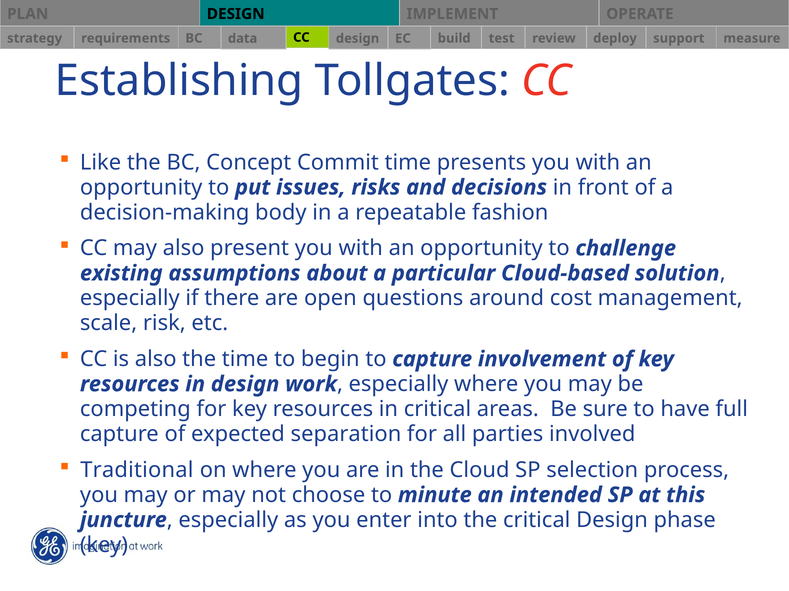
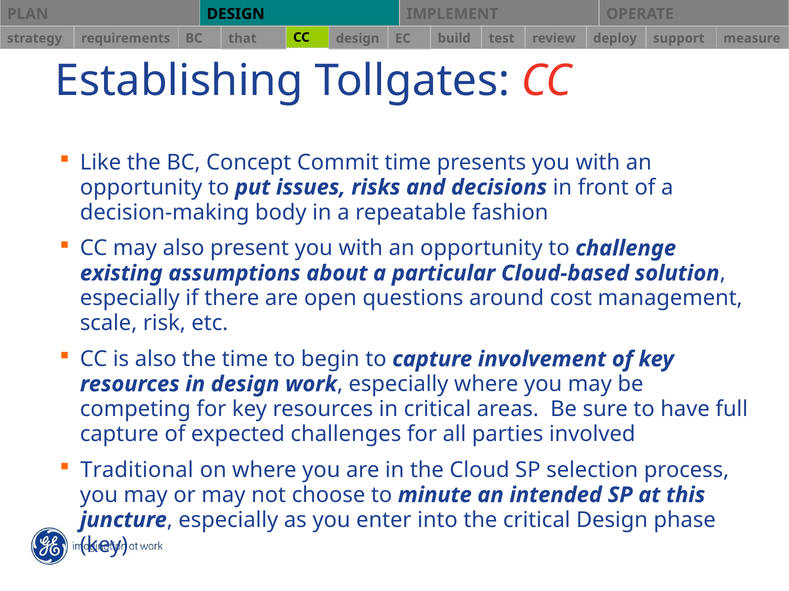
data: data -> that (242, 38)
separation: separation -> challenges (346, 435)
